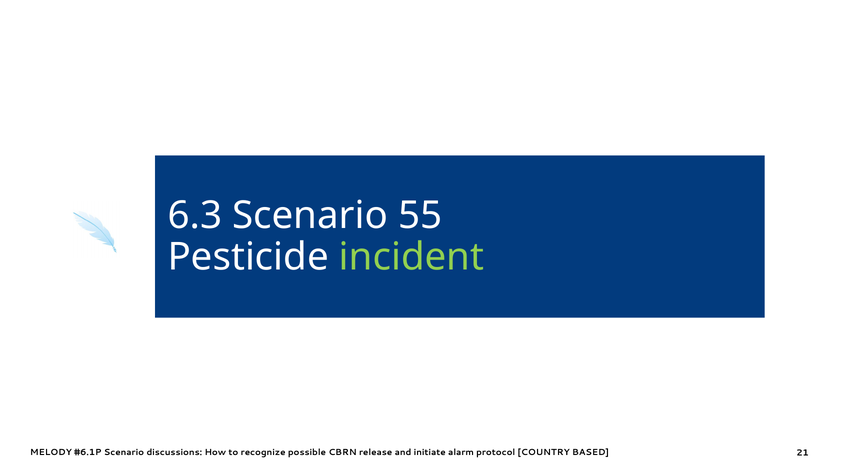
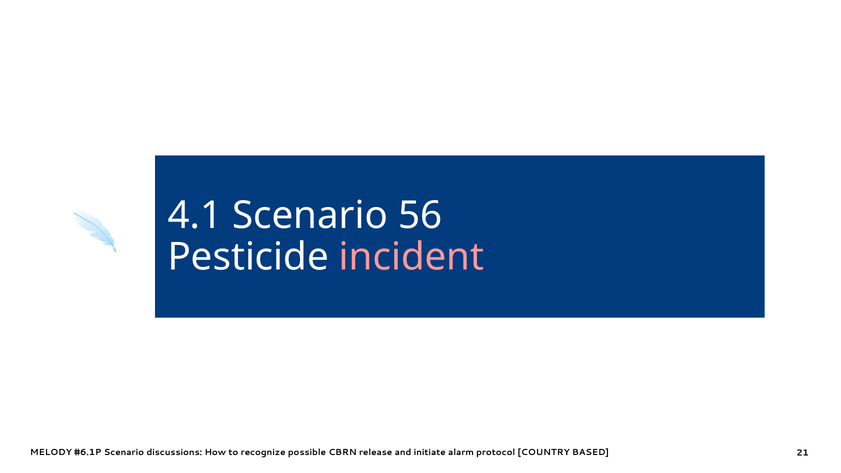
6.3: 6.3 -> 4.1 (195, 216)
55: 55 -> 56 (420, 216)
incident colour: light green -> pink (411, 257)
